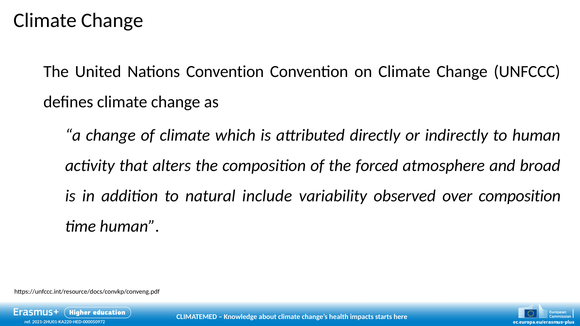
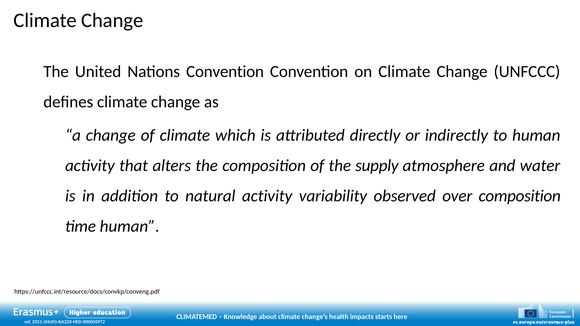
forced: forced -> supply (377, 166)
broad: broad -> water (540, 166)
natural include: include -> activity (267, 196)
